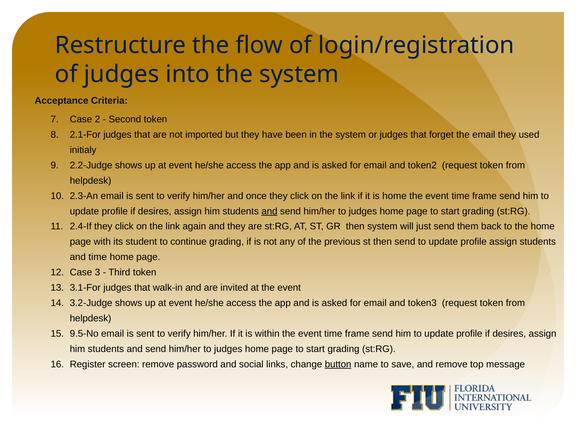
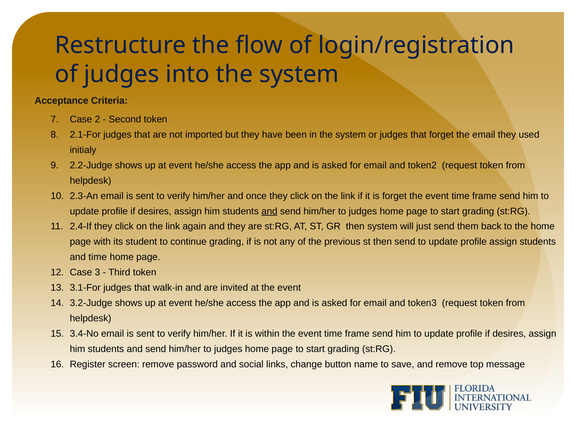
is home: home -> forget (395, 196)
9.5-No: 9.5-No -> 3.4-No (84, 334)
button underline: present -> none (338, 364)
